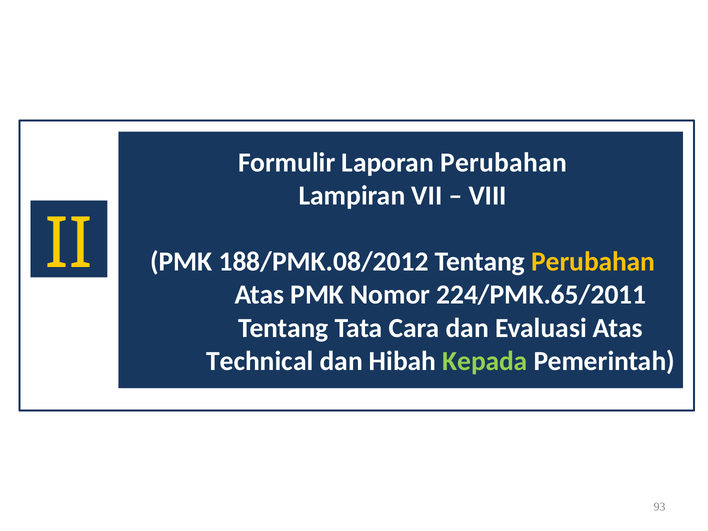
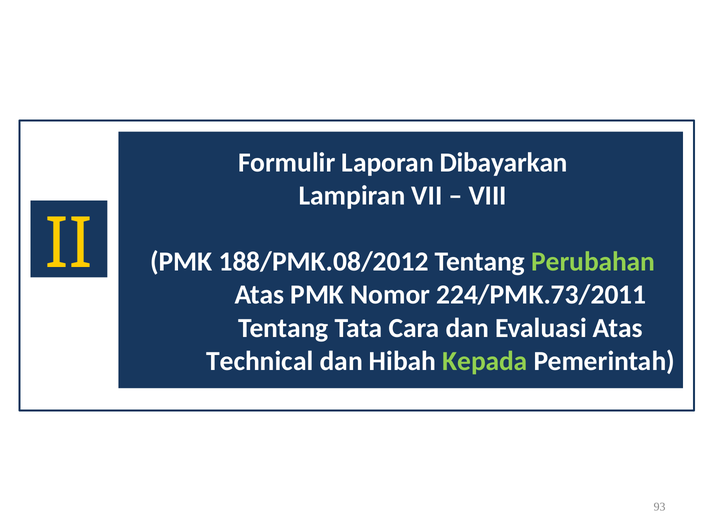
Laporan Perubahan: Perubahan -> Dibayarkan (504, 163)
Perubahan colour: yellow -> light green (593, 262)
224/PMK.65/2011: 224/PMK.65/2011 -> 224/PMK.73/2011 (541, 295)
